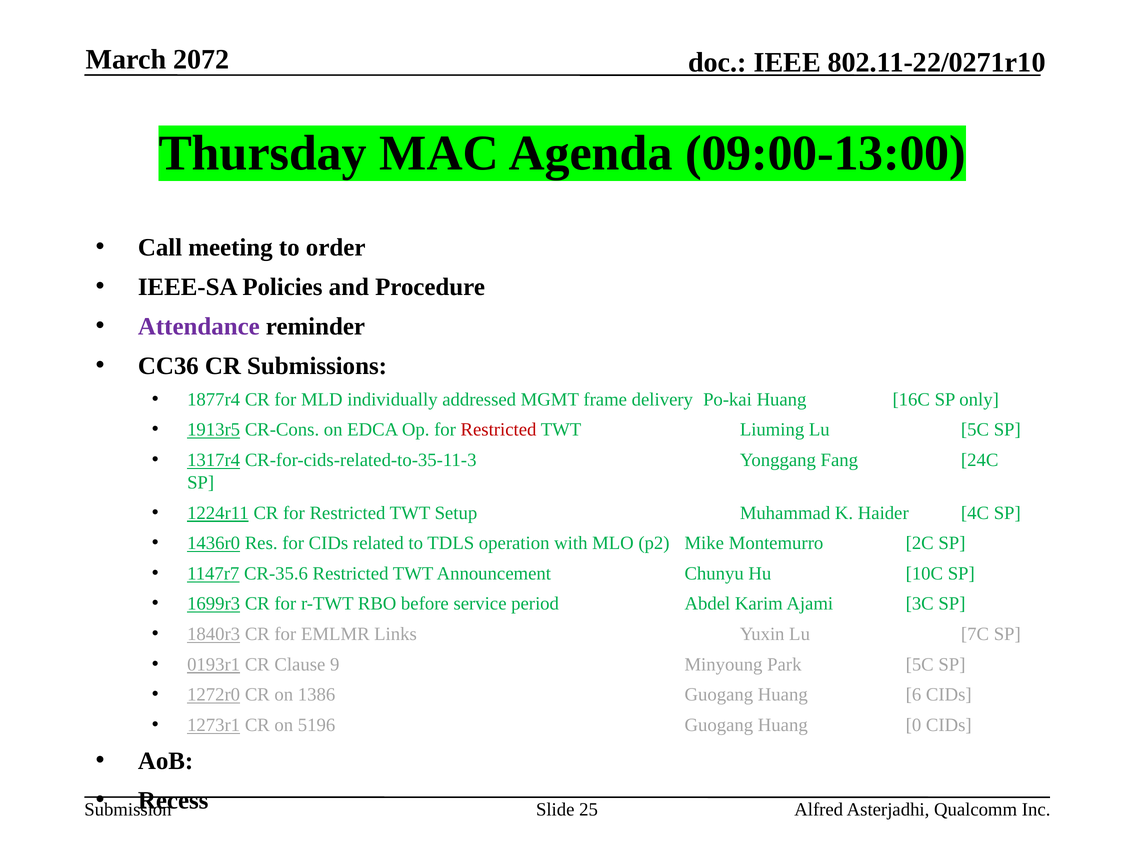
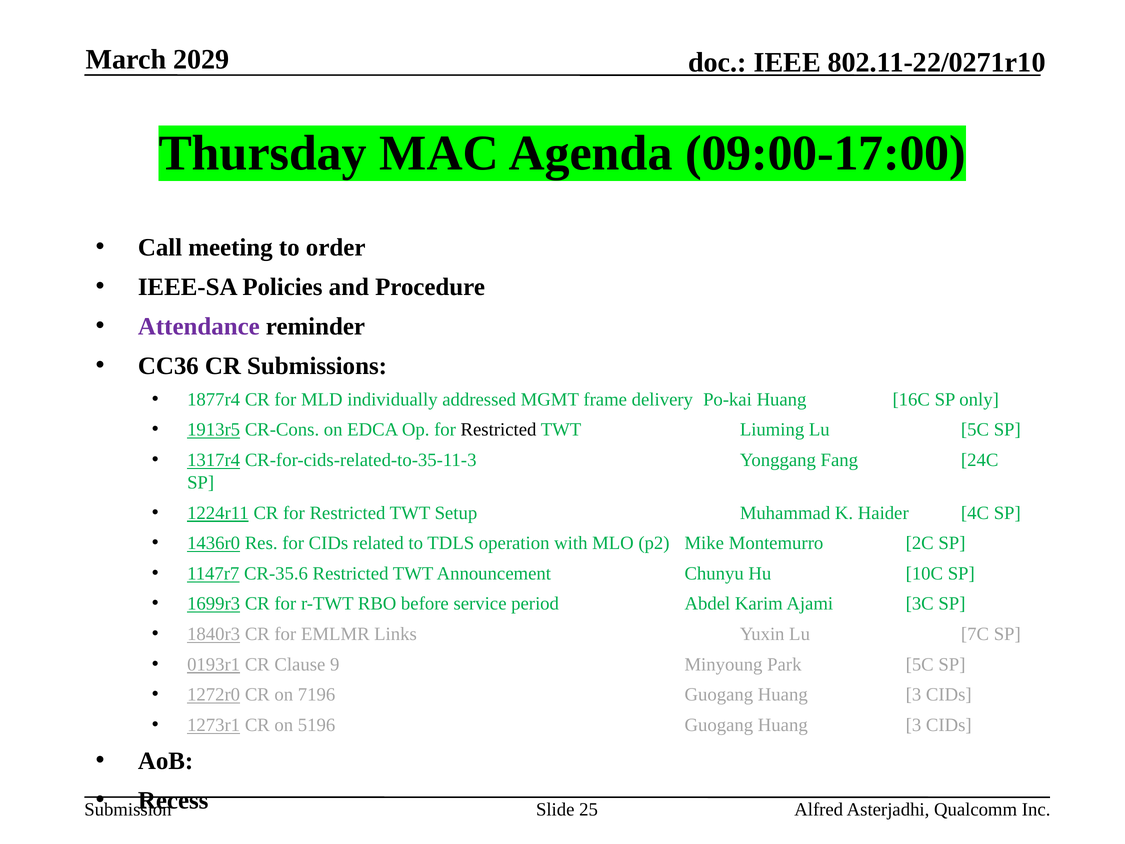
2072: 2072 -> 2029 (201, 60)
09:00-13:00: 09:00-13:00 -> 09:00-17:00 (825, 153)
Restricted colour: red -> black (499, 430)
1386: 1386 -> 7196 (317, 694)
6: 6 -> 3 (914, 694)
5196 Guogang Huang 0: 0 -> 3 (914, 725)
